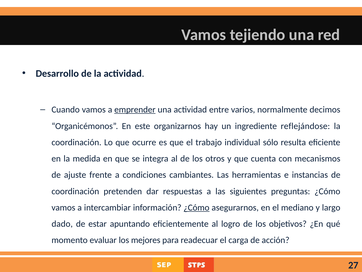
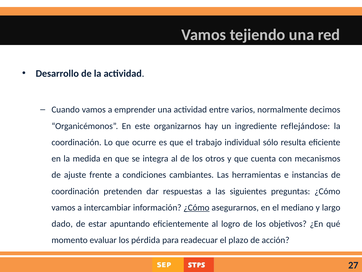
emprender underline: present -> none (135, 109)
mejores: mejores -> pérdida (146, 240)
carga: carga -> plazo (238, 240)
